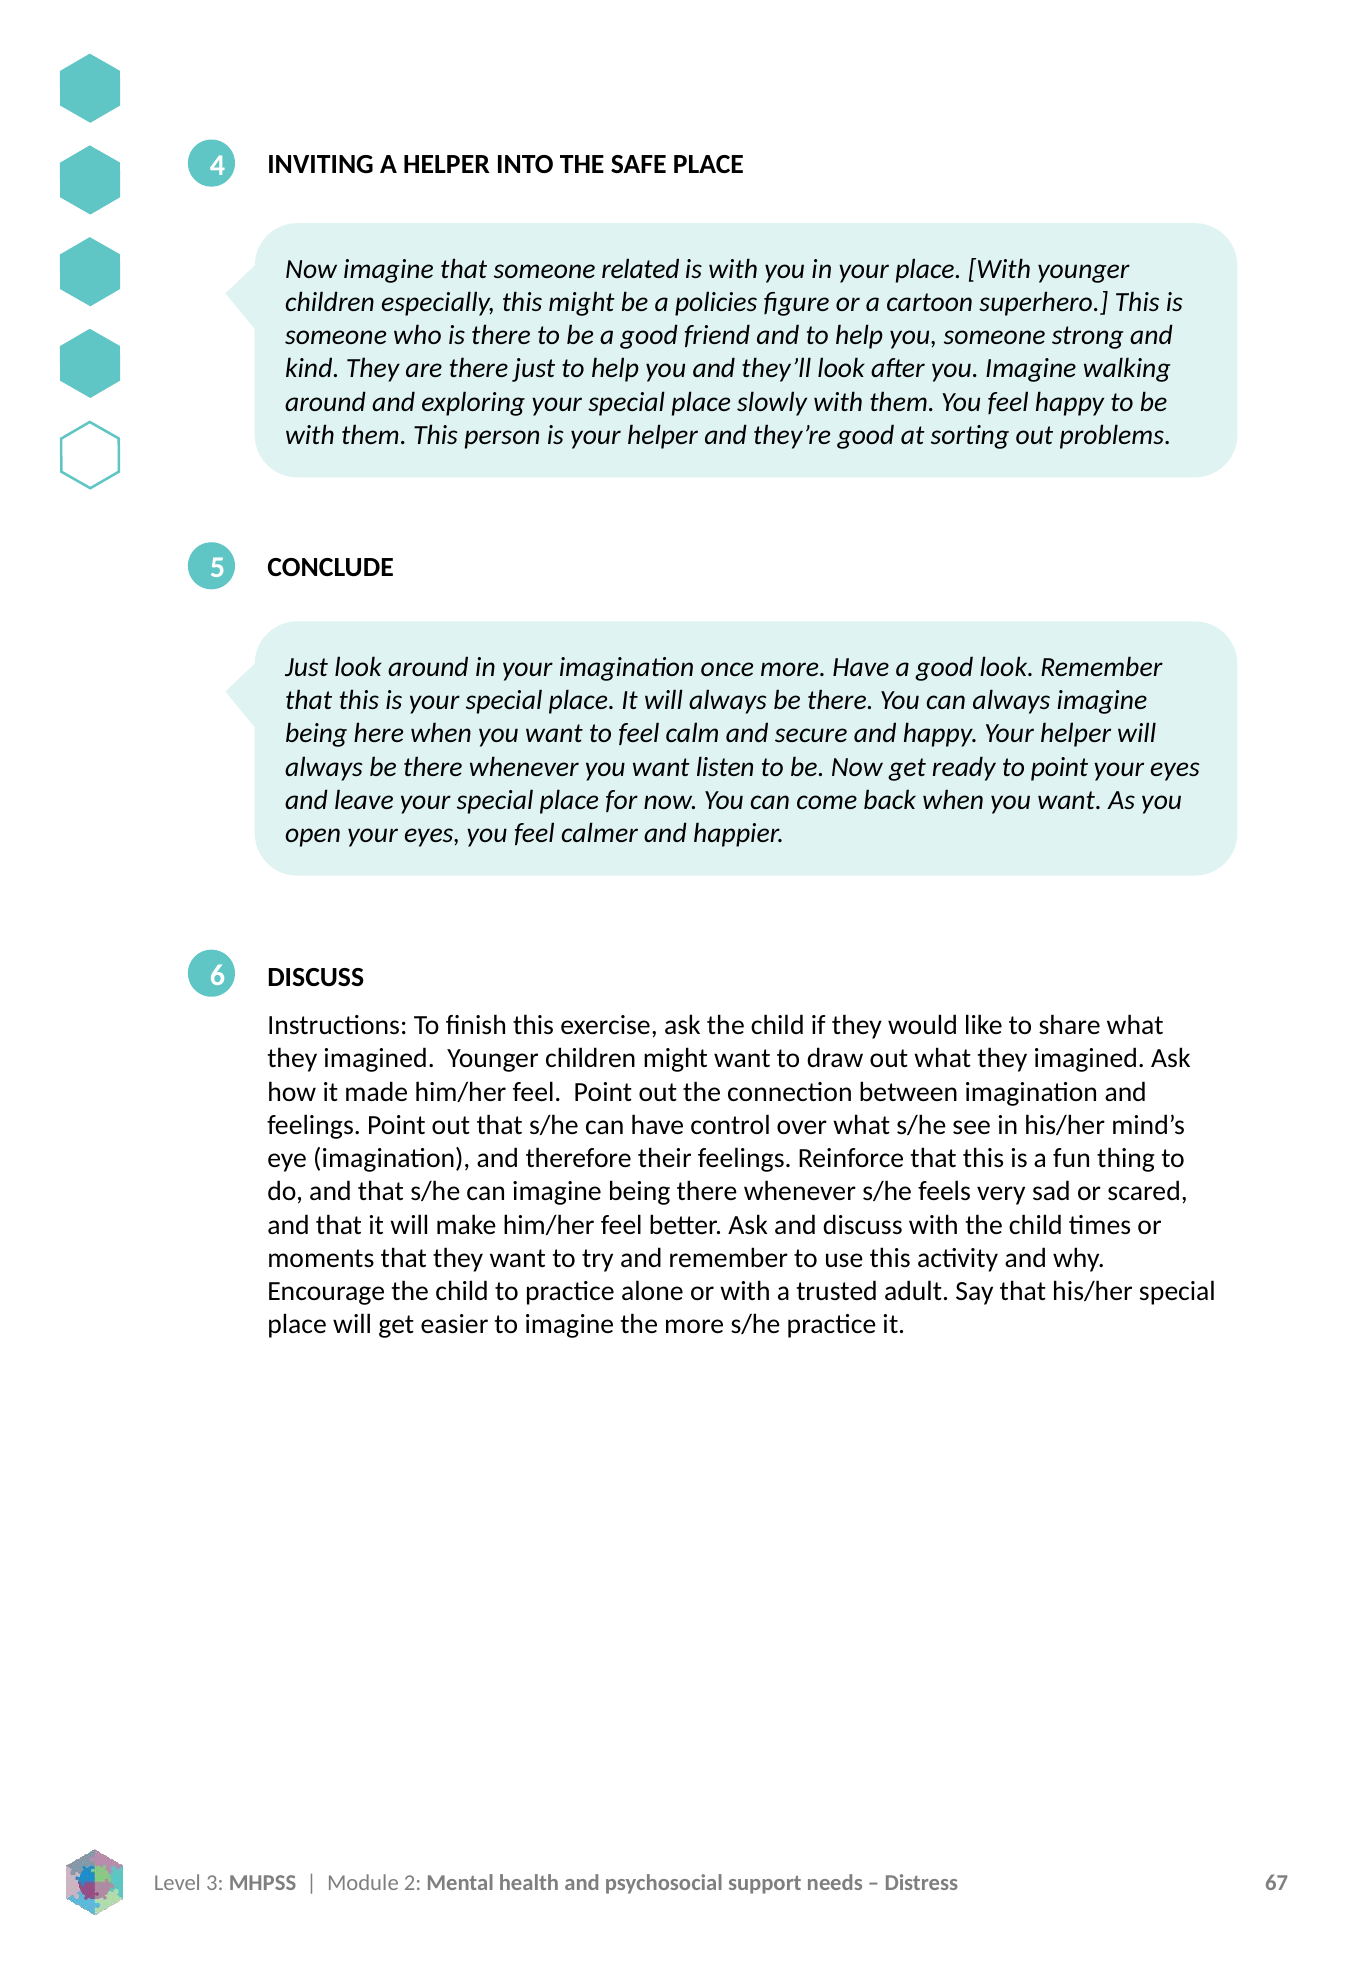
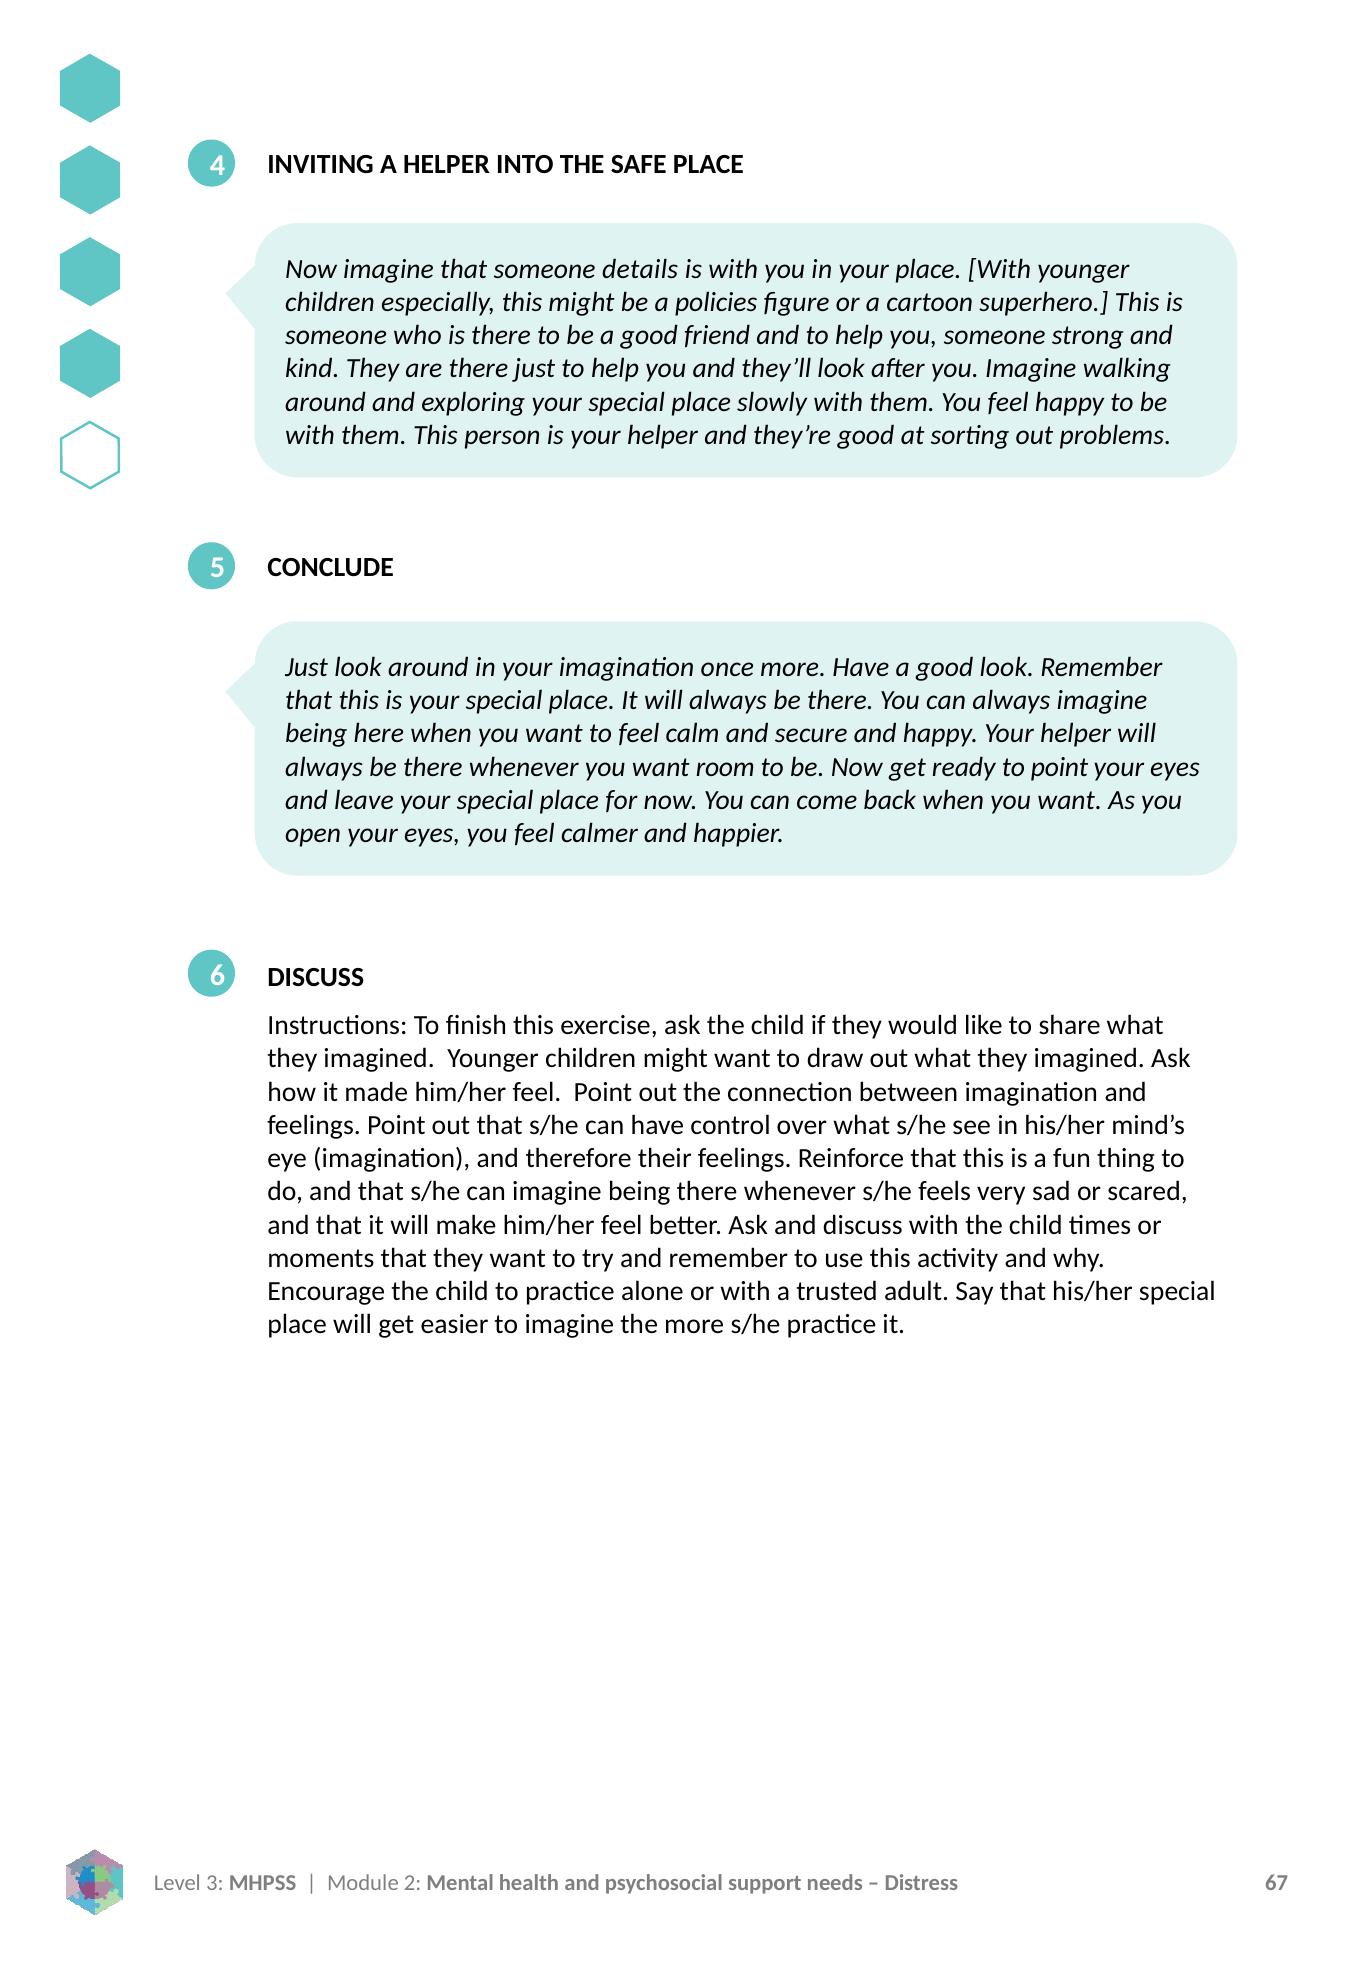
related: related -> details (640, 269)
listen: listen -> room (725, 767)
